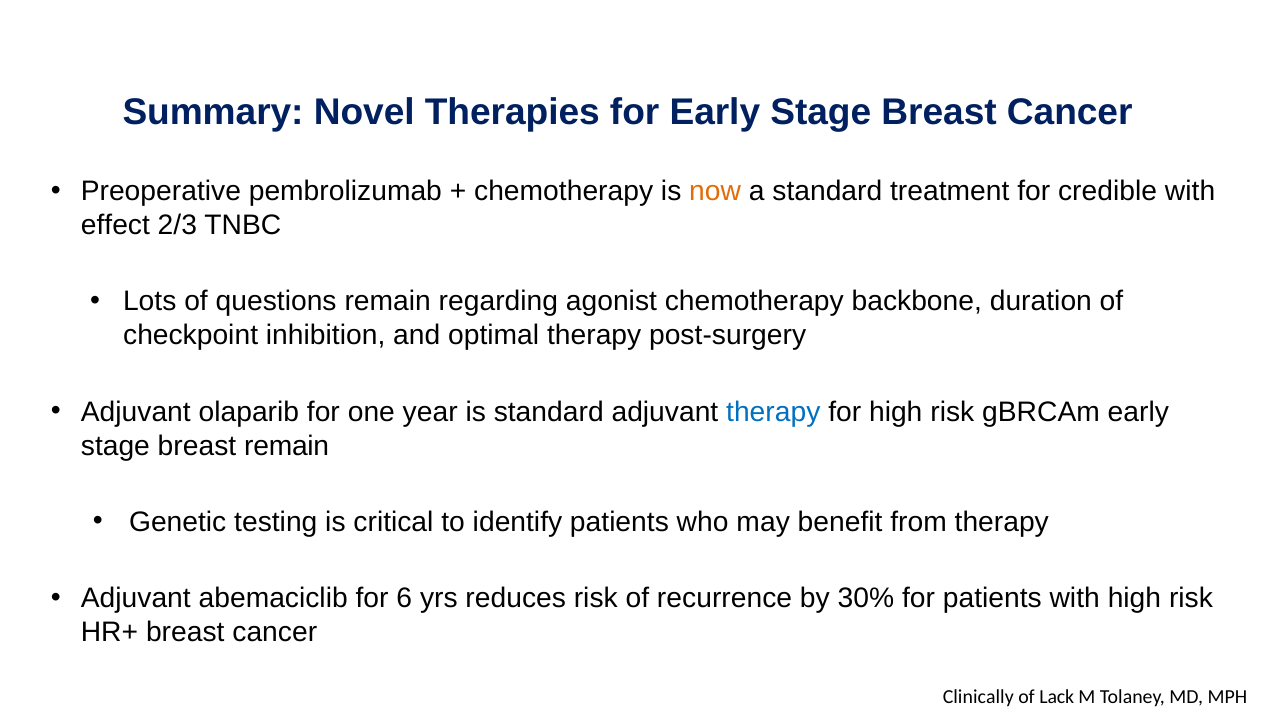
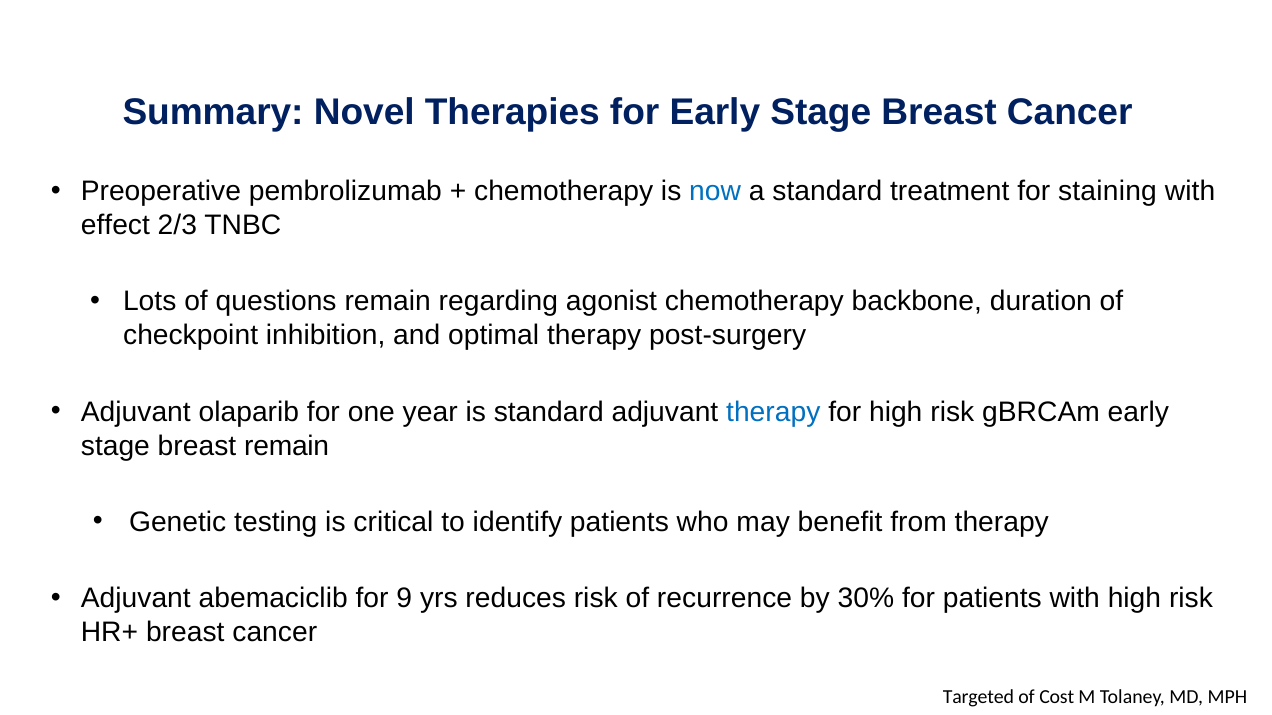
now colour: orange -> blue (715, 192)
credible: credible -> staining (1107, 192)
6: 6 -> 9 (404, 599)
Clinically: Clinically -> Targeted (978, 697)
Lack: Lack -> Cost (1057, 697)
